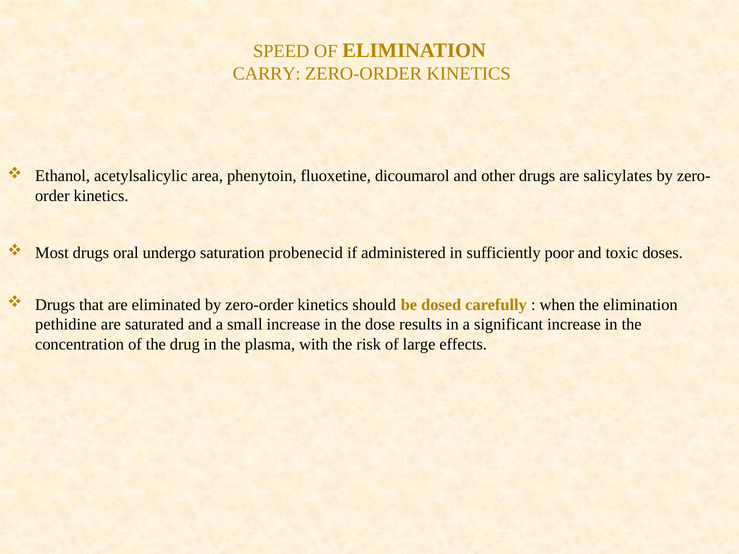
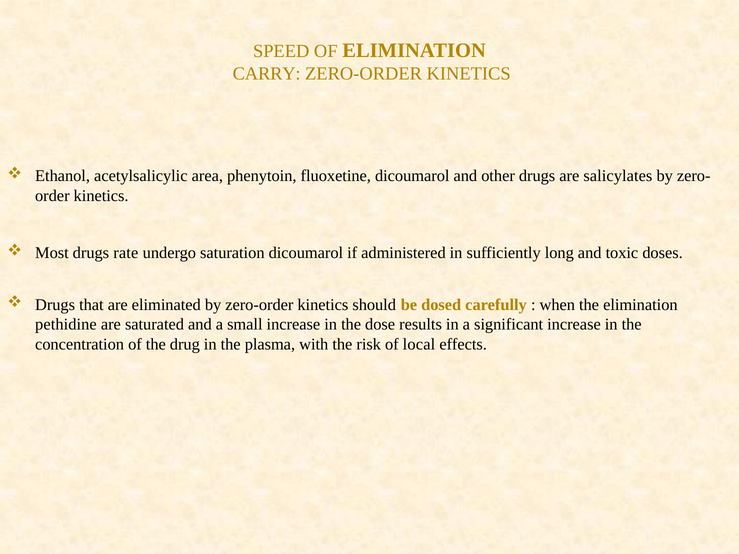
oral: oral -> rate (126, 253)
saturation probenecid: probenecid -> dicoumarol (306, 253)
poor: poor -> long (559, 253)
large: large -> local (419, 344)
